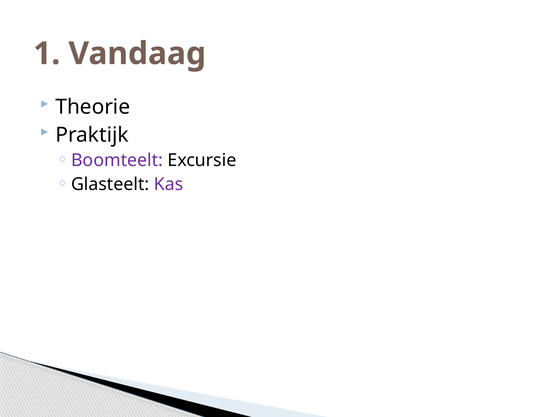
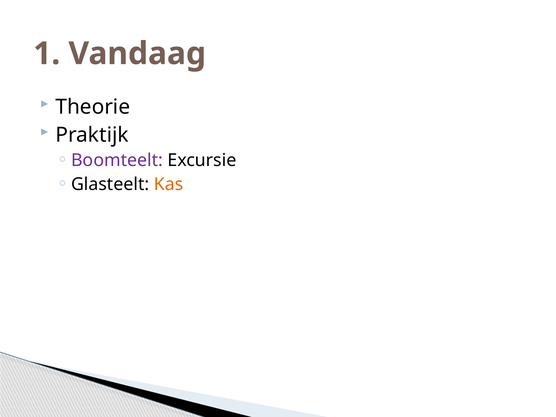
Kas colour: purple -> orange (169, 184)
